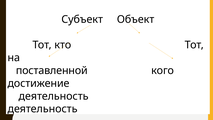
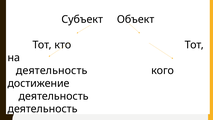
поставленной: поставленной -> деятельность (52, 70)
